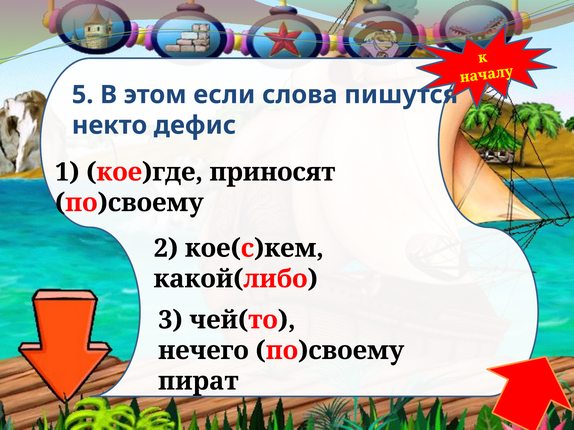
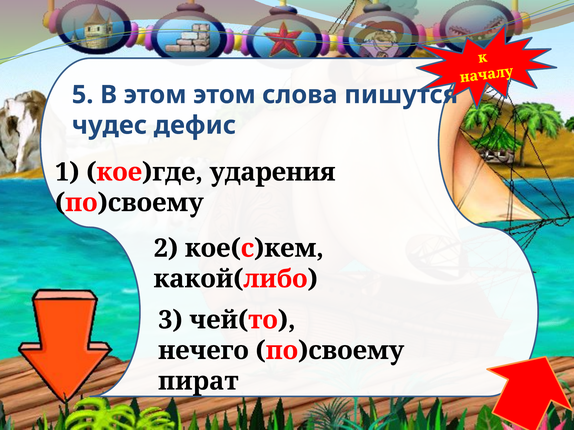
этом если: если -> этом (224, 95)
некто: некто -> чудес (109, 125)
приносят: приносят -> ударения (273, 172)
